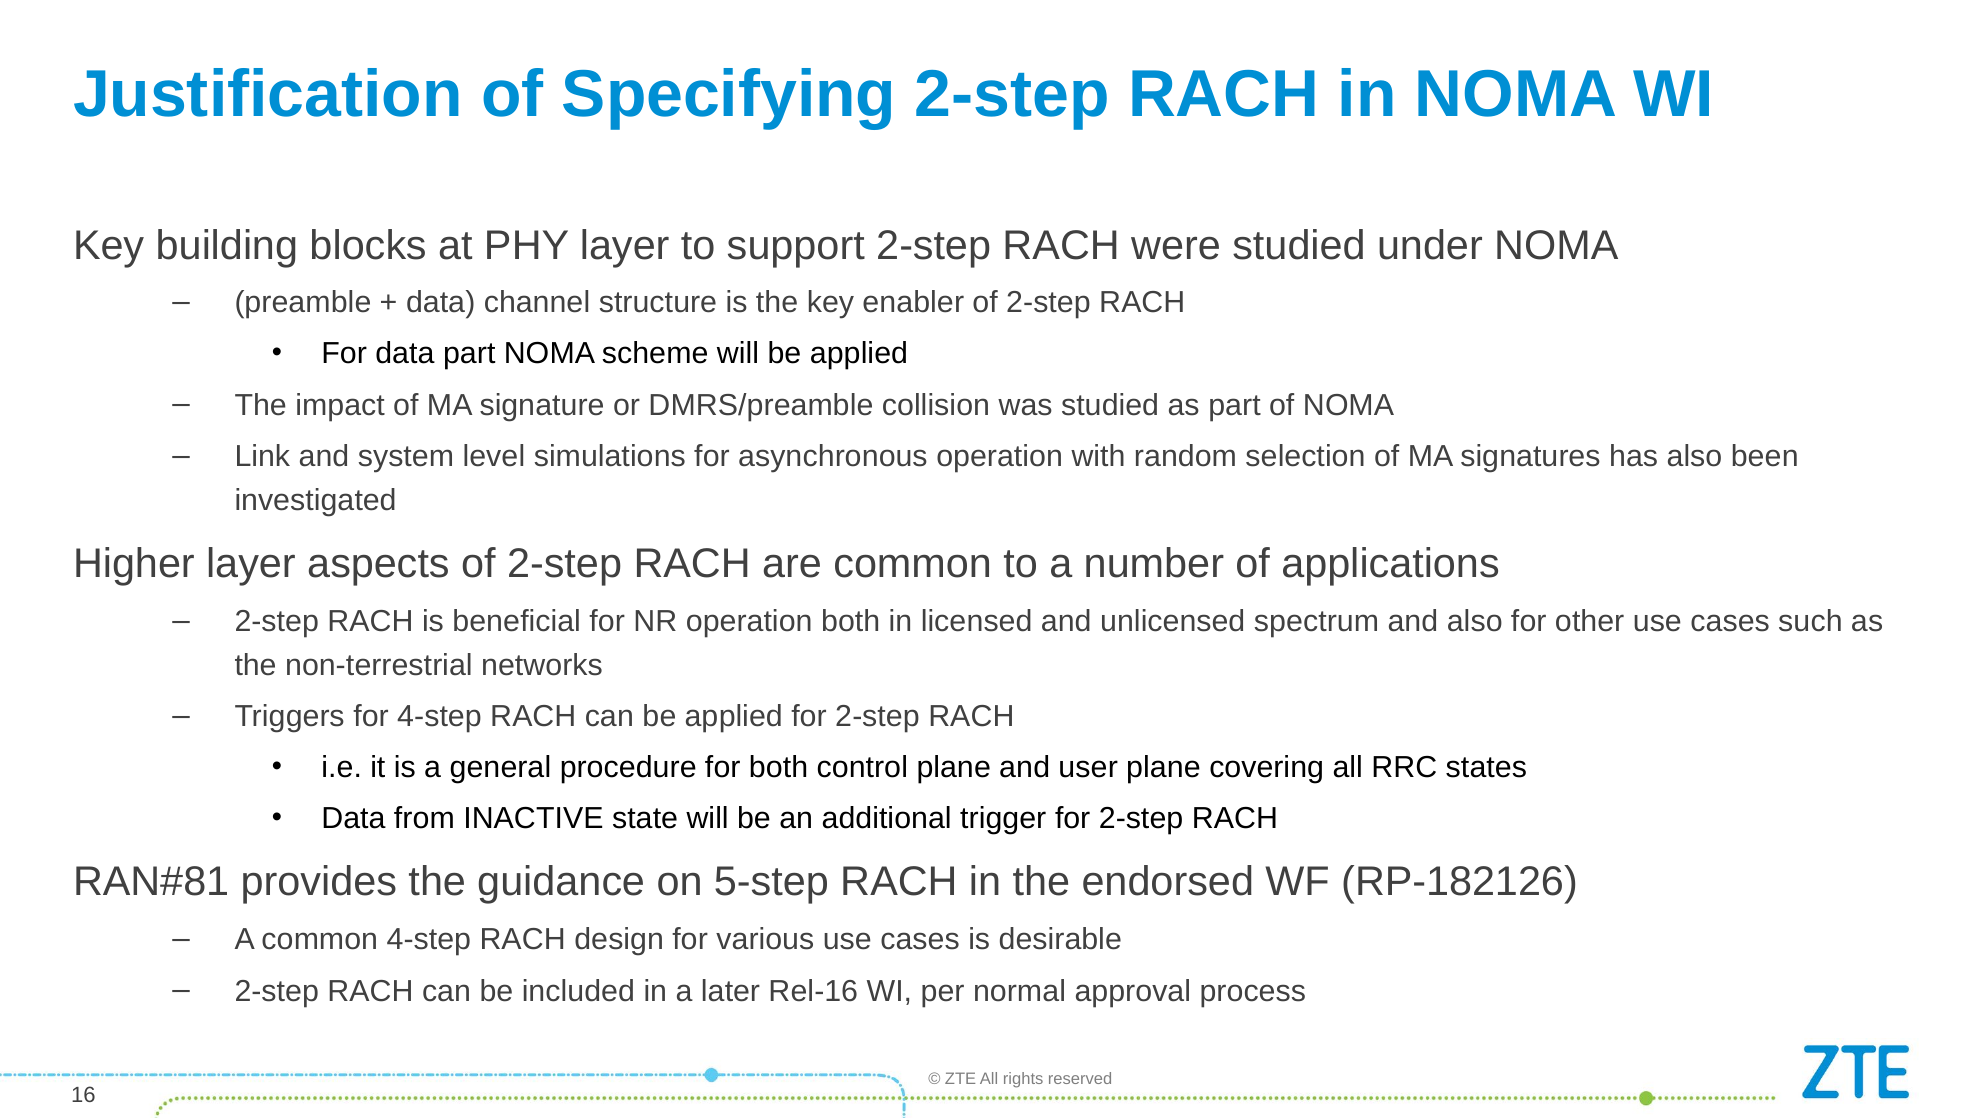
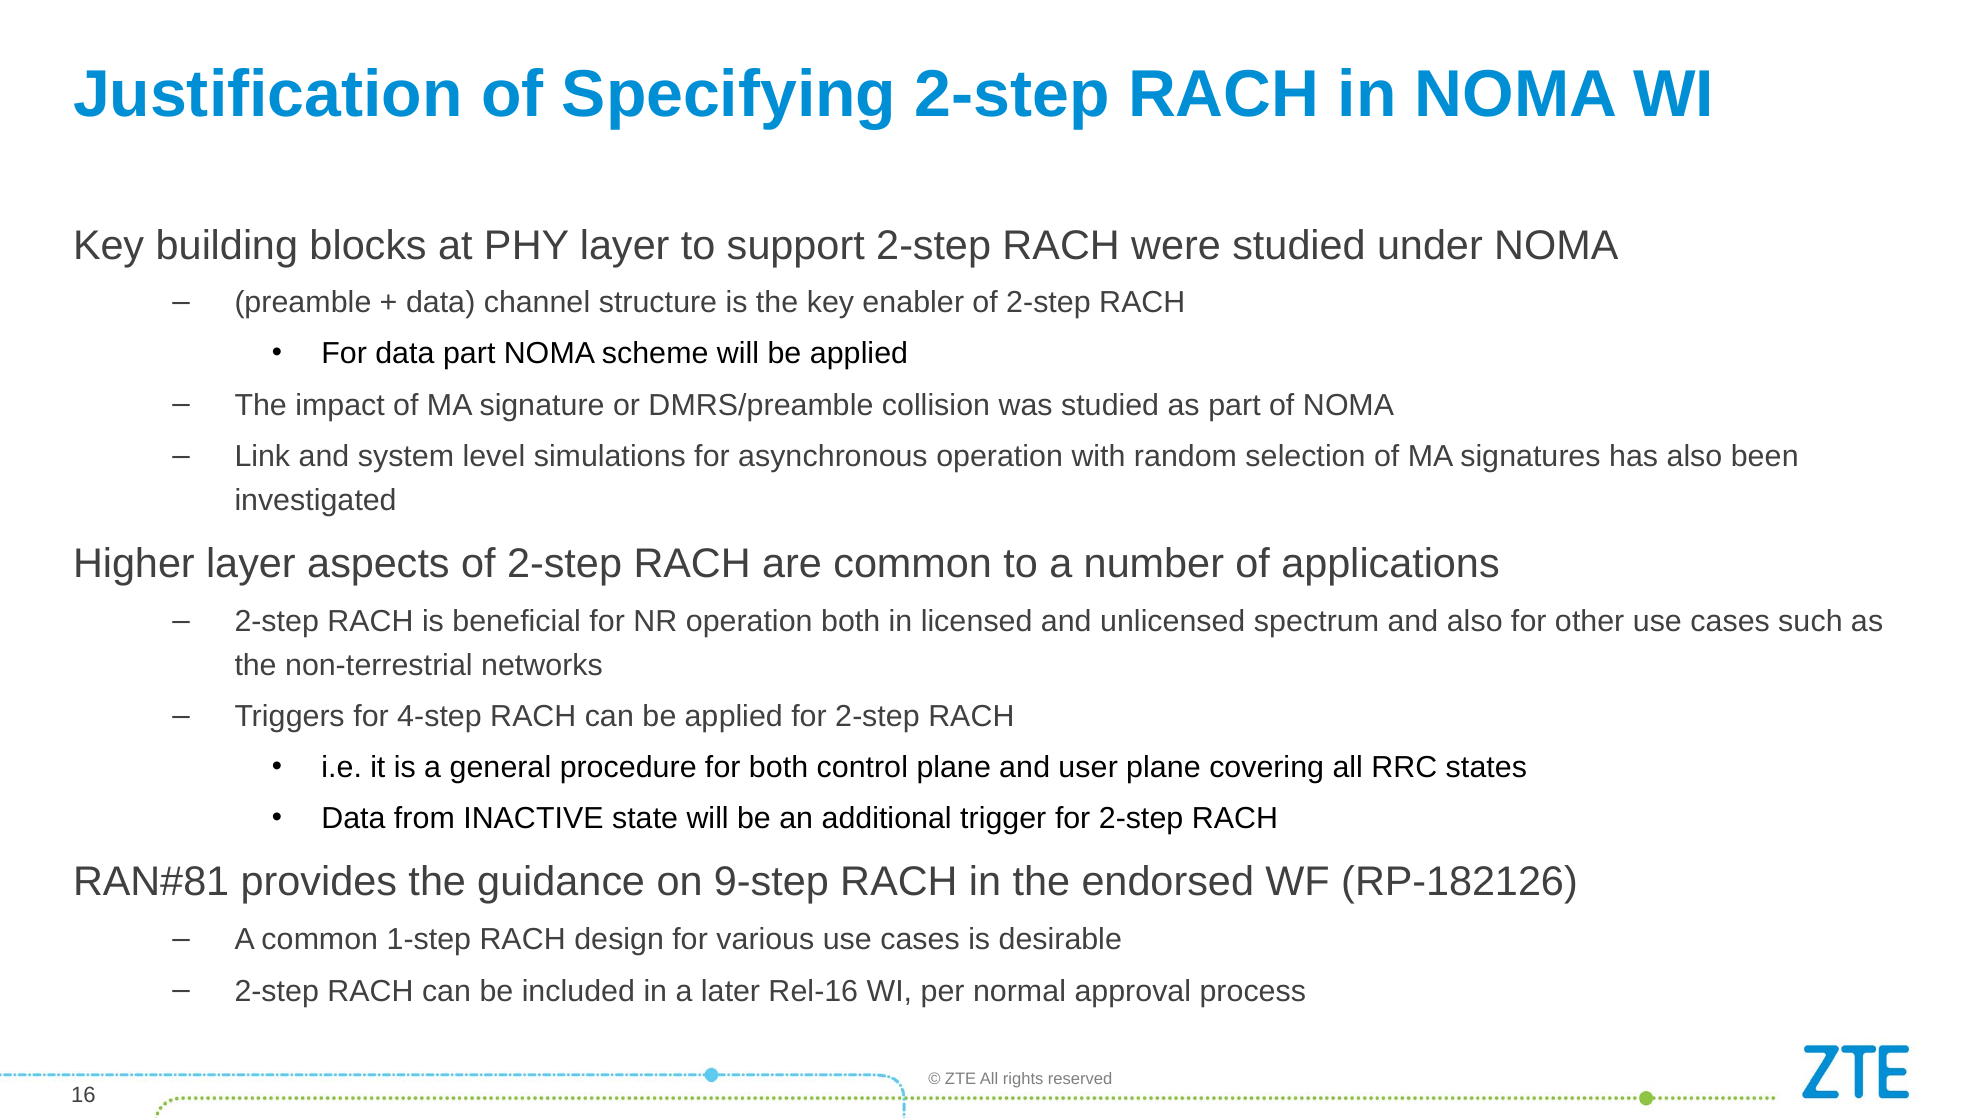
5-step: 5-step -> 9-step (771, 882)
common 4-step: 4-step -> 1-step (429, 939)
